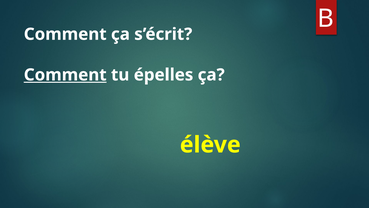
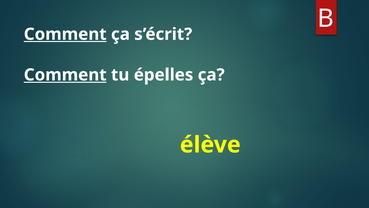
Comment underline: none -> present (65, 34)
